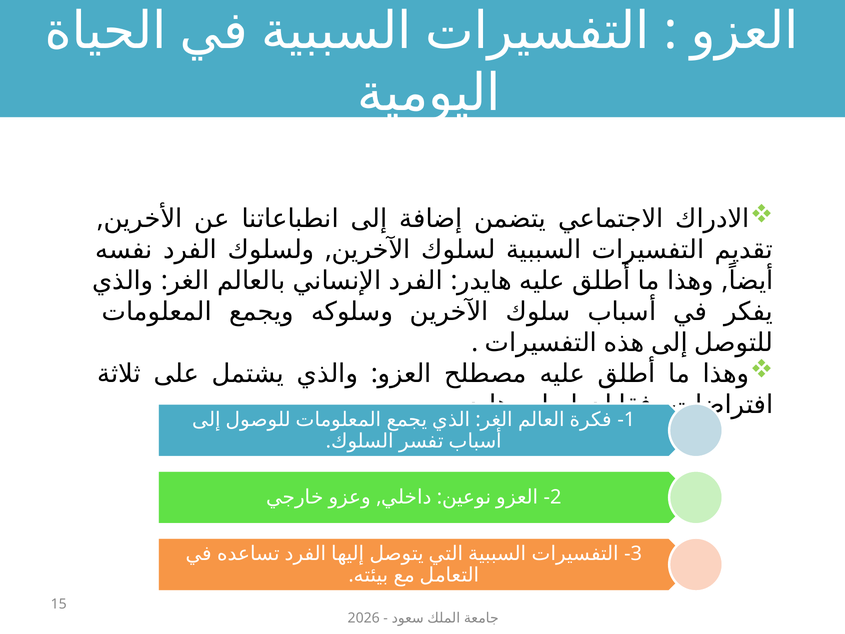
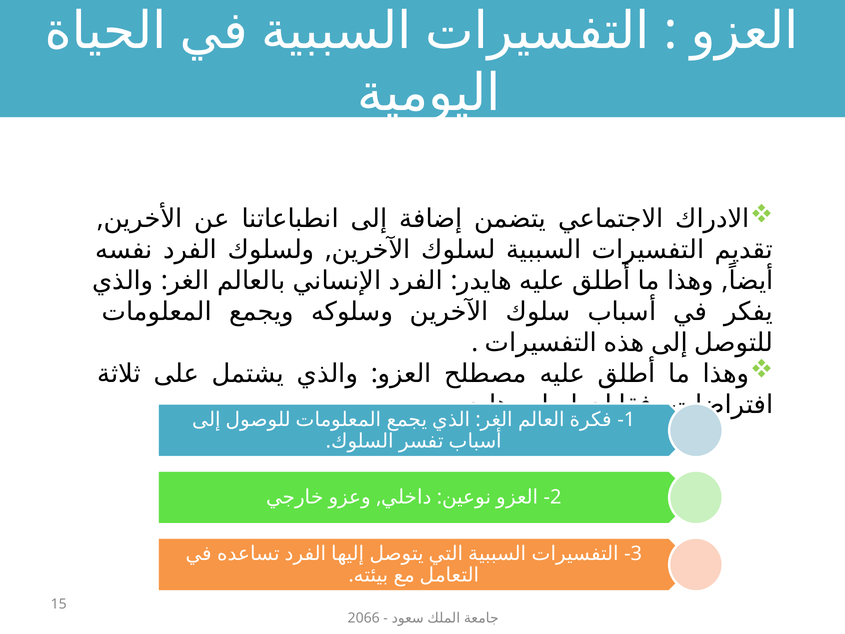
2026: 2026 -> 2066 (364, 618)
